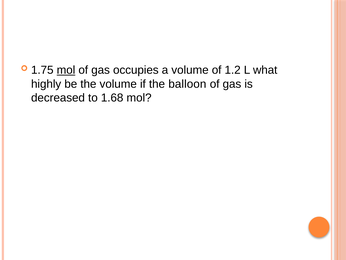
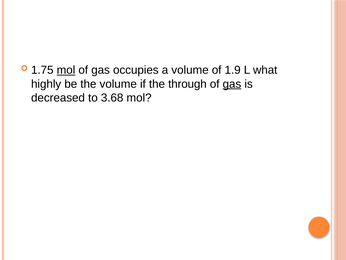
1.2: 1.2 -> 1.9 (233, 70)
balloon: balloon -> through (187, 84)
gas underline: none -> present (232, 84)
1.68: 1.68 -> 3.68 (112, 98)
